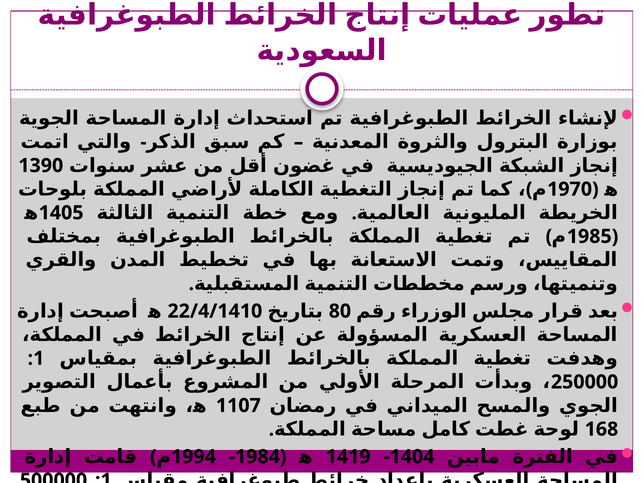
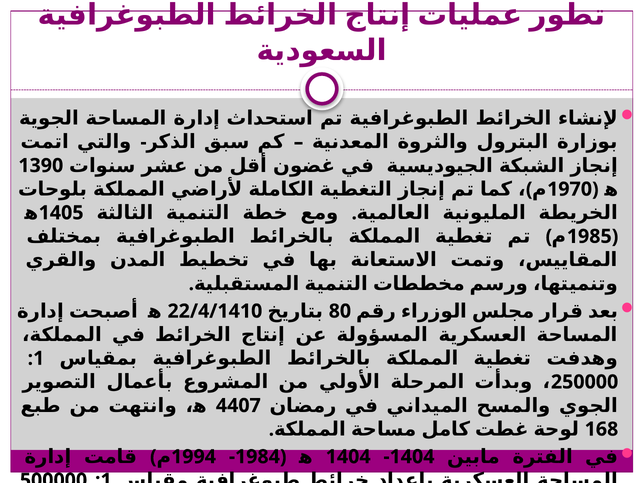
1107: 1107 -> 4407 (238, 406)
1419: 1419 -> 1404 (348, 457)
